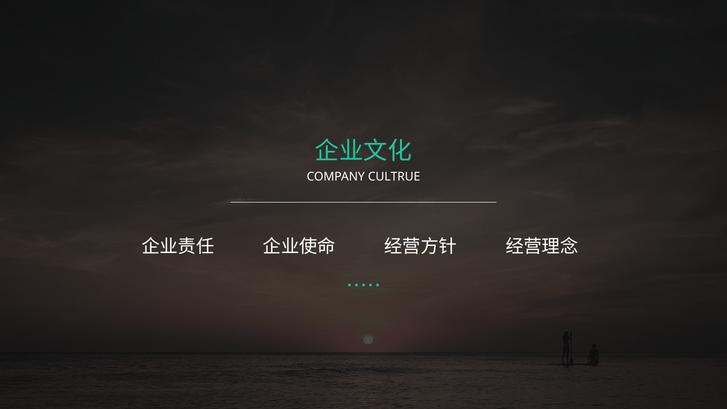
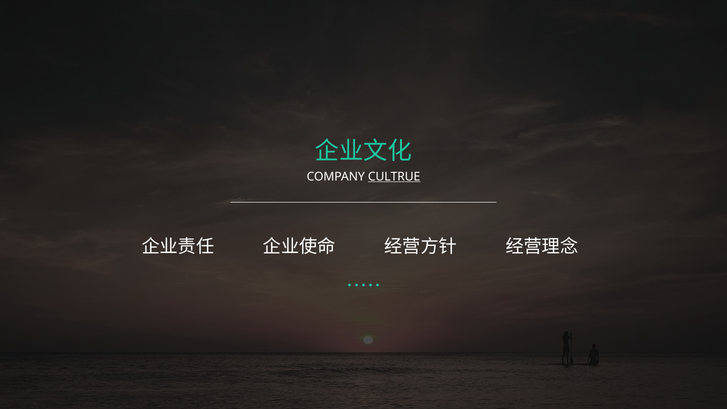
CULTRUE underline: none -> present (394, 176)
